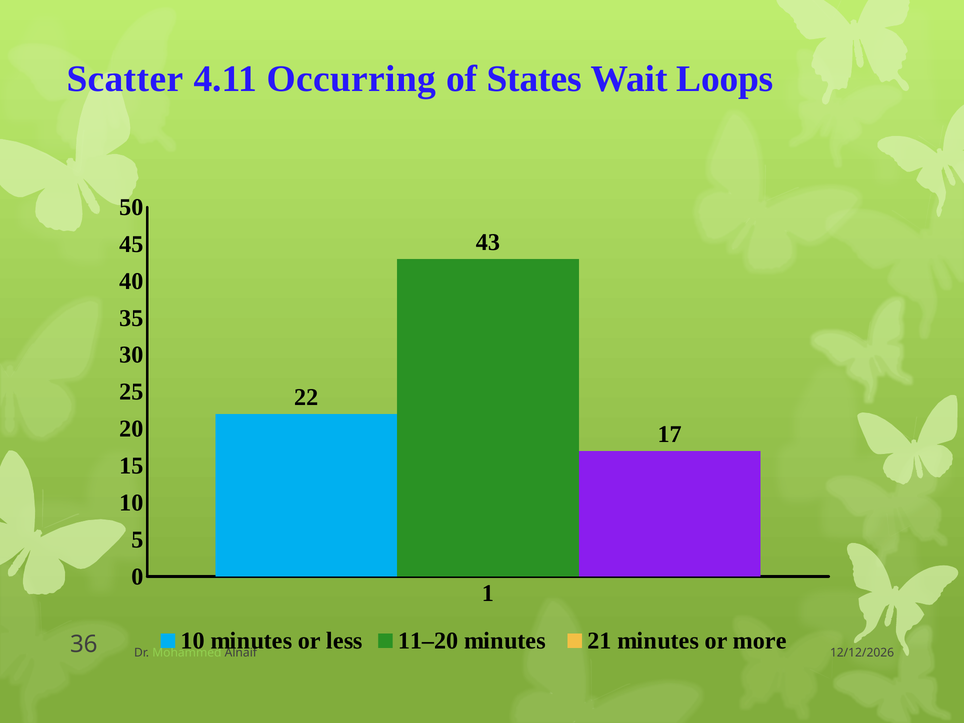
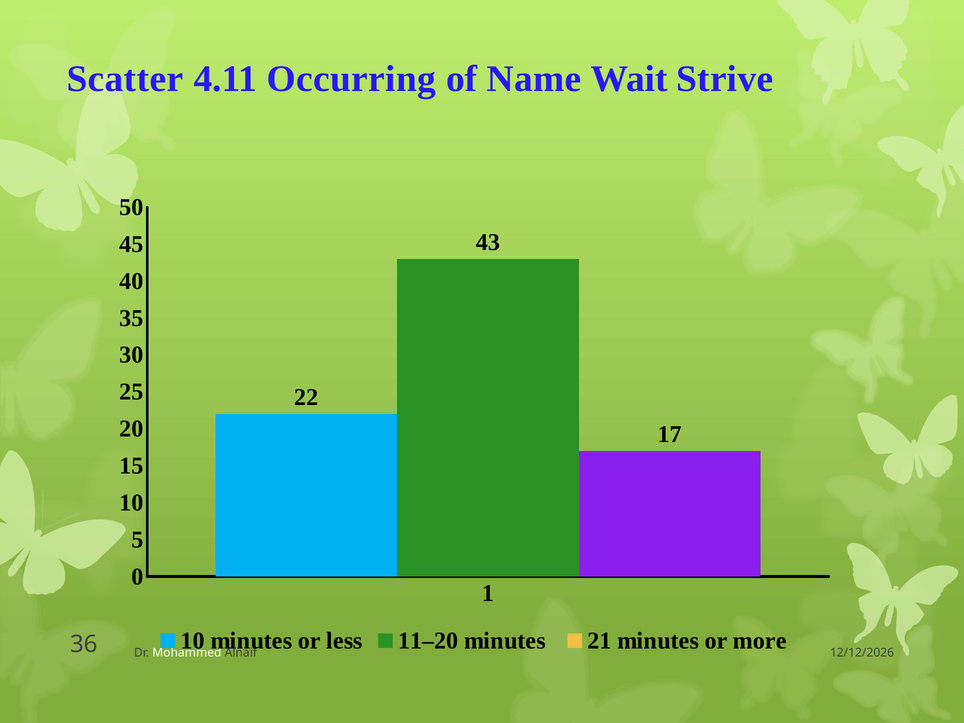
States: States -> Name (534, 79)
Loops: Loops -> Strive (725, 79)
Mohammed colour: light green -> white (187, 653)
